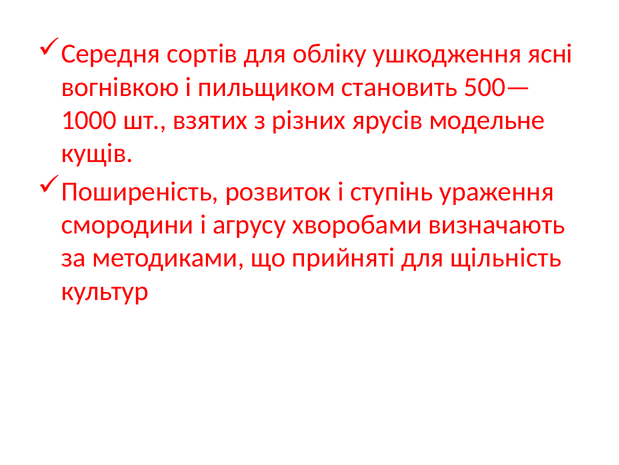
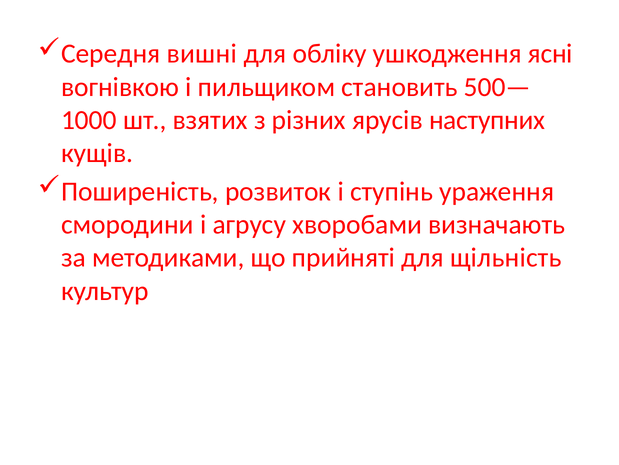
сортів: сортів -> вишні (202, 54)
модельне: модельне -> наступних (487, 120)
